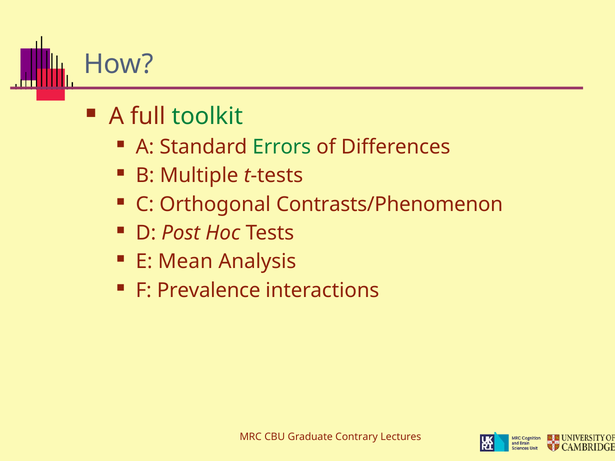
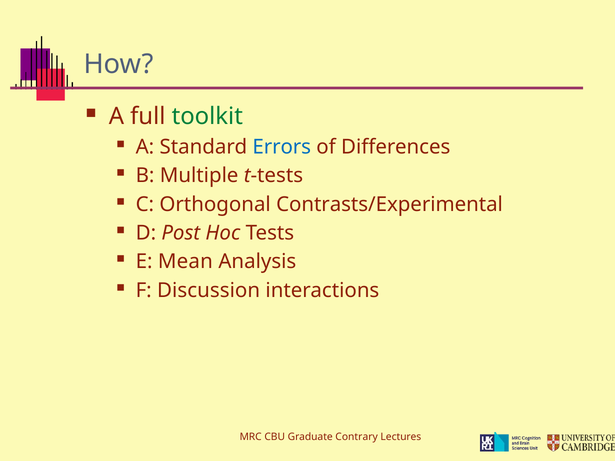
Errors colour: green -> blue (282, 147)
Contrasts/Phenomenon: Contrasts/Phenomenon -> Contrasts/Experimental (390, 204)
Prevalence: Prevalence -> Discussion (209, 290)
